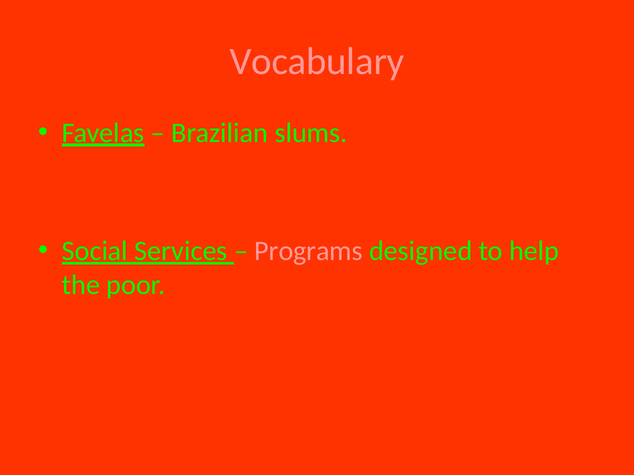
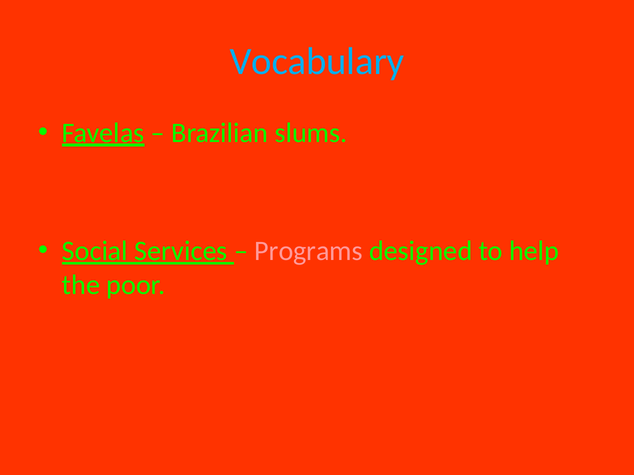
Vocabulary colour: pink -> light blue (317, 61)
